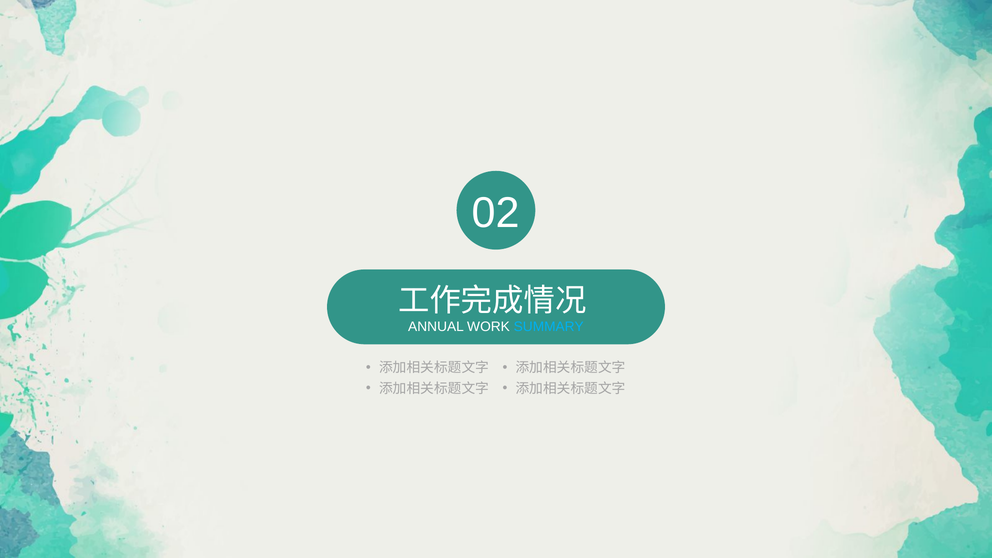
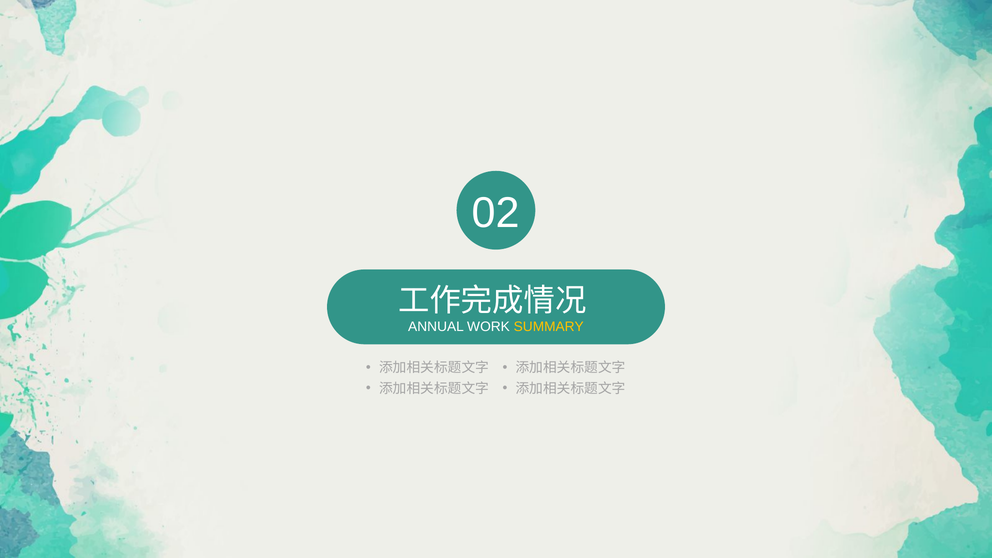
SUMMARY colour: light blue -> yellow (549, 327)
